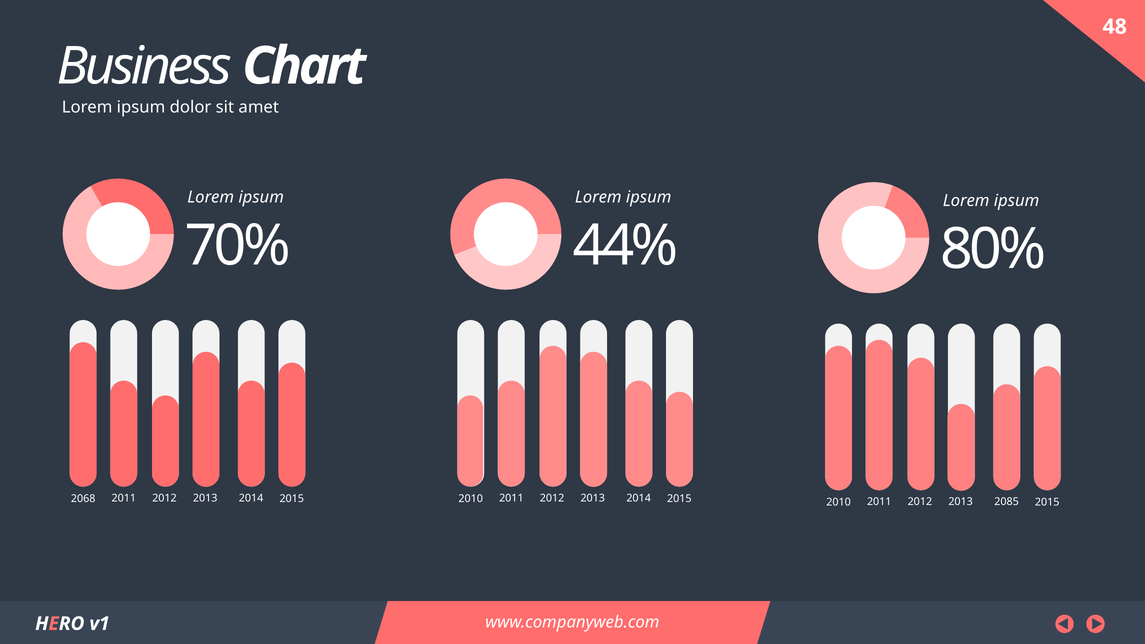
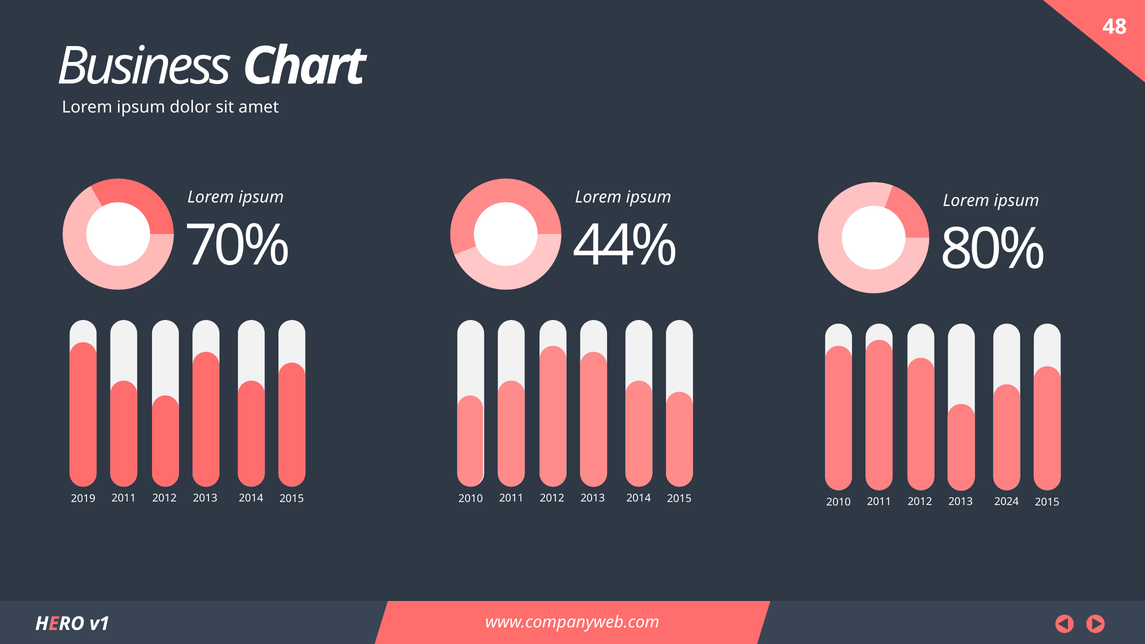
2068: 2068 -> 2019 (83, 499)
2085: 2085 -> 2024 (1007, 502)
